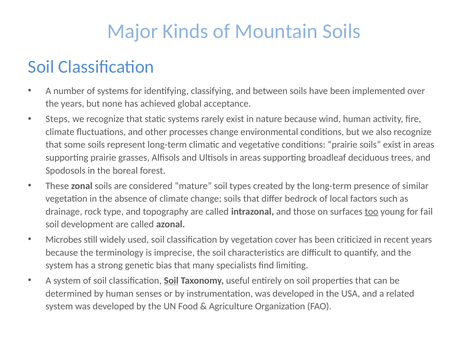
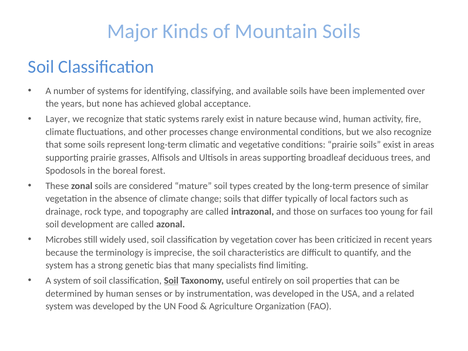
between: between -> available (270, 91)
Steps: Steps -> Layer (58, 119)
bedrock: bedrock -> typically (301, 199)
too underline: present -> none (372, 212)
